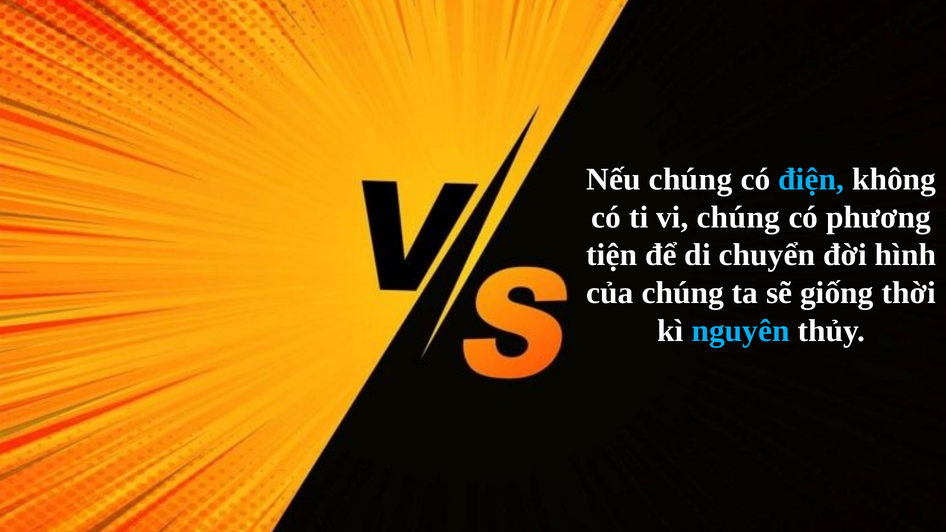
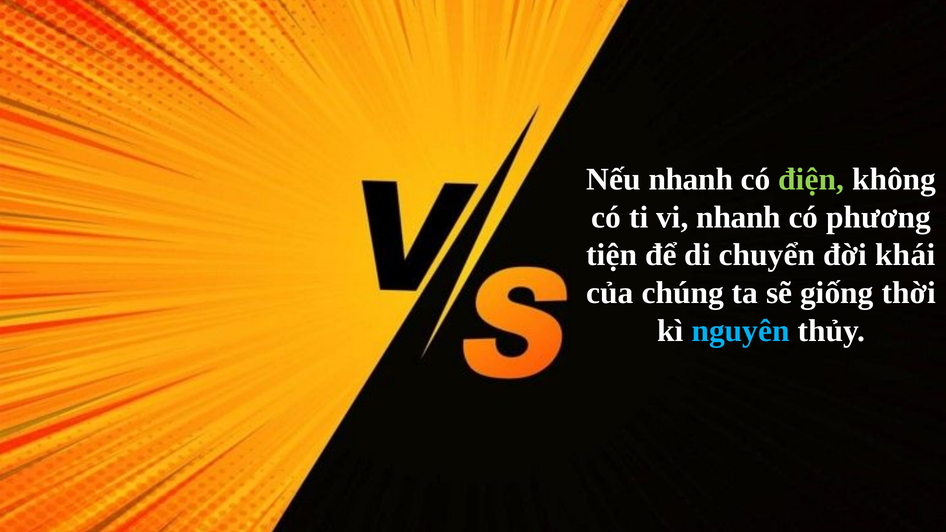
Nếu chúng: chúng -> nhanh (691, 179)
điện colour: light blue -> light green (811, 179)
vi chúng: chúng -> nhanh (739, 217)
hình: hình -> khái (905, 255)
